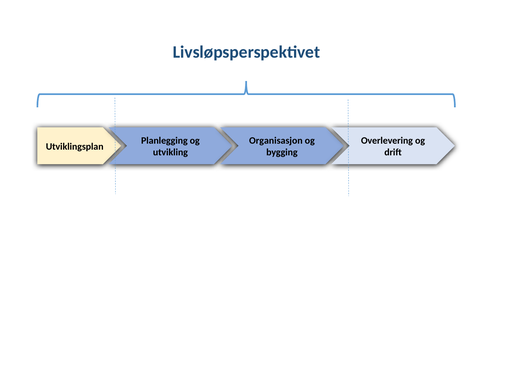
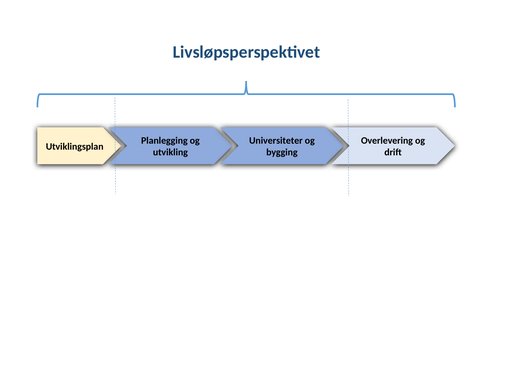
Organisasjon: Organisasjon -> Universiteter (276, 141)
